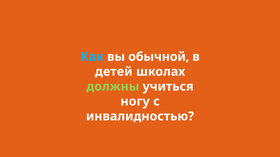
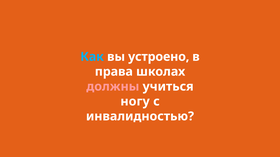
обычной: обычной -> устроено (159, 57)
детей: детей -> права (114, 72)
должны colour: light green -> pink (113, 87)
